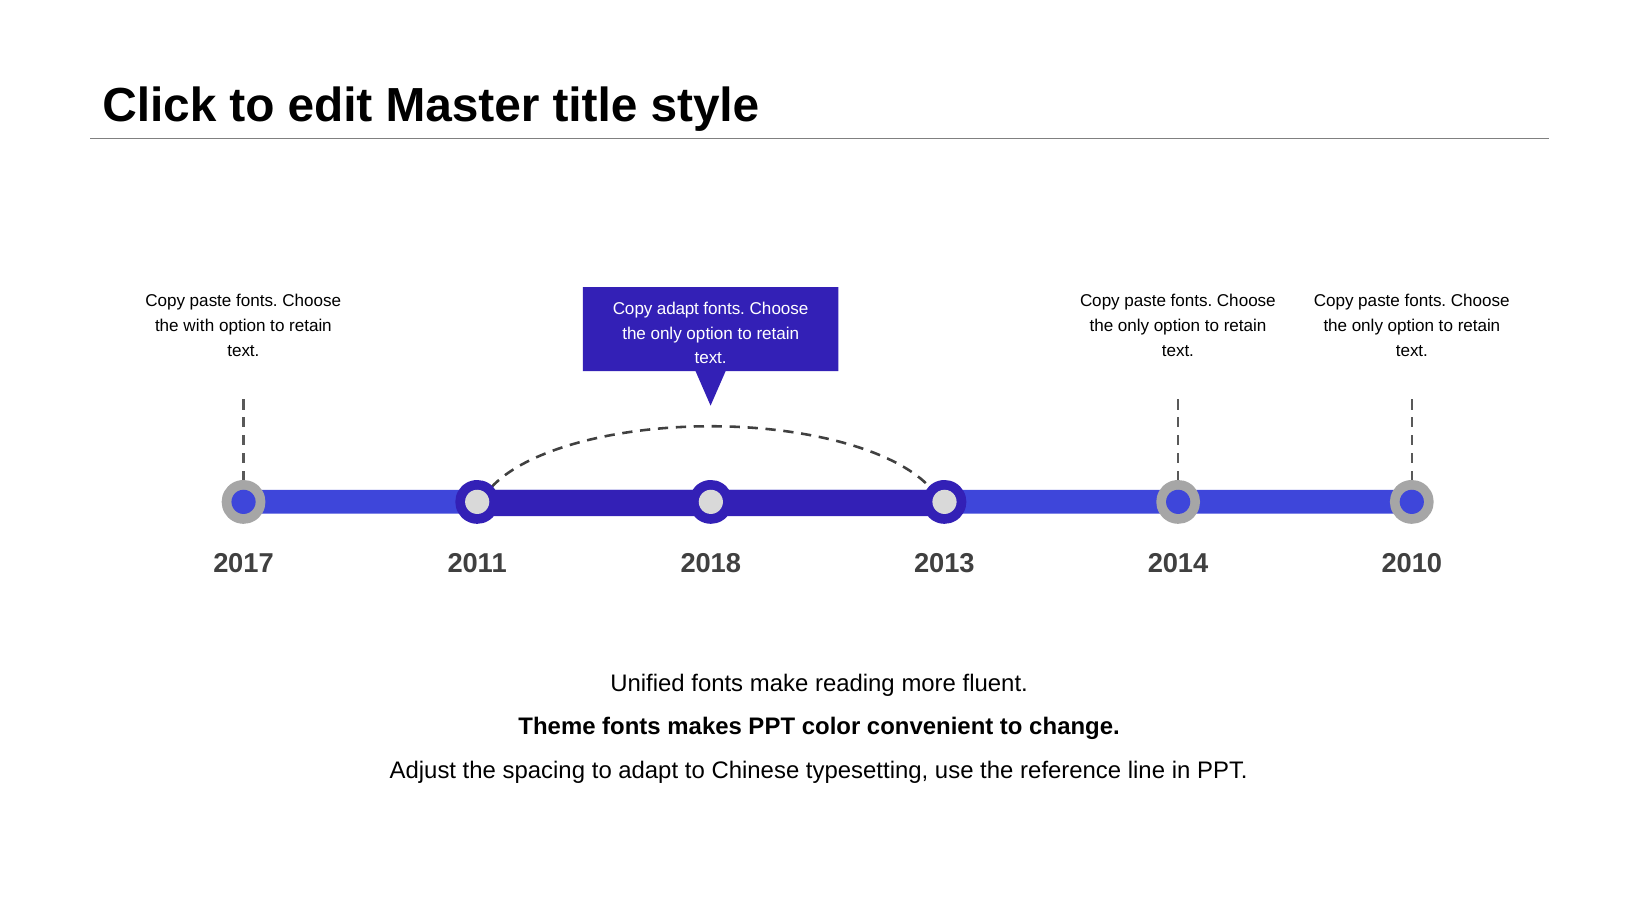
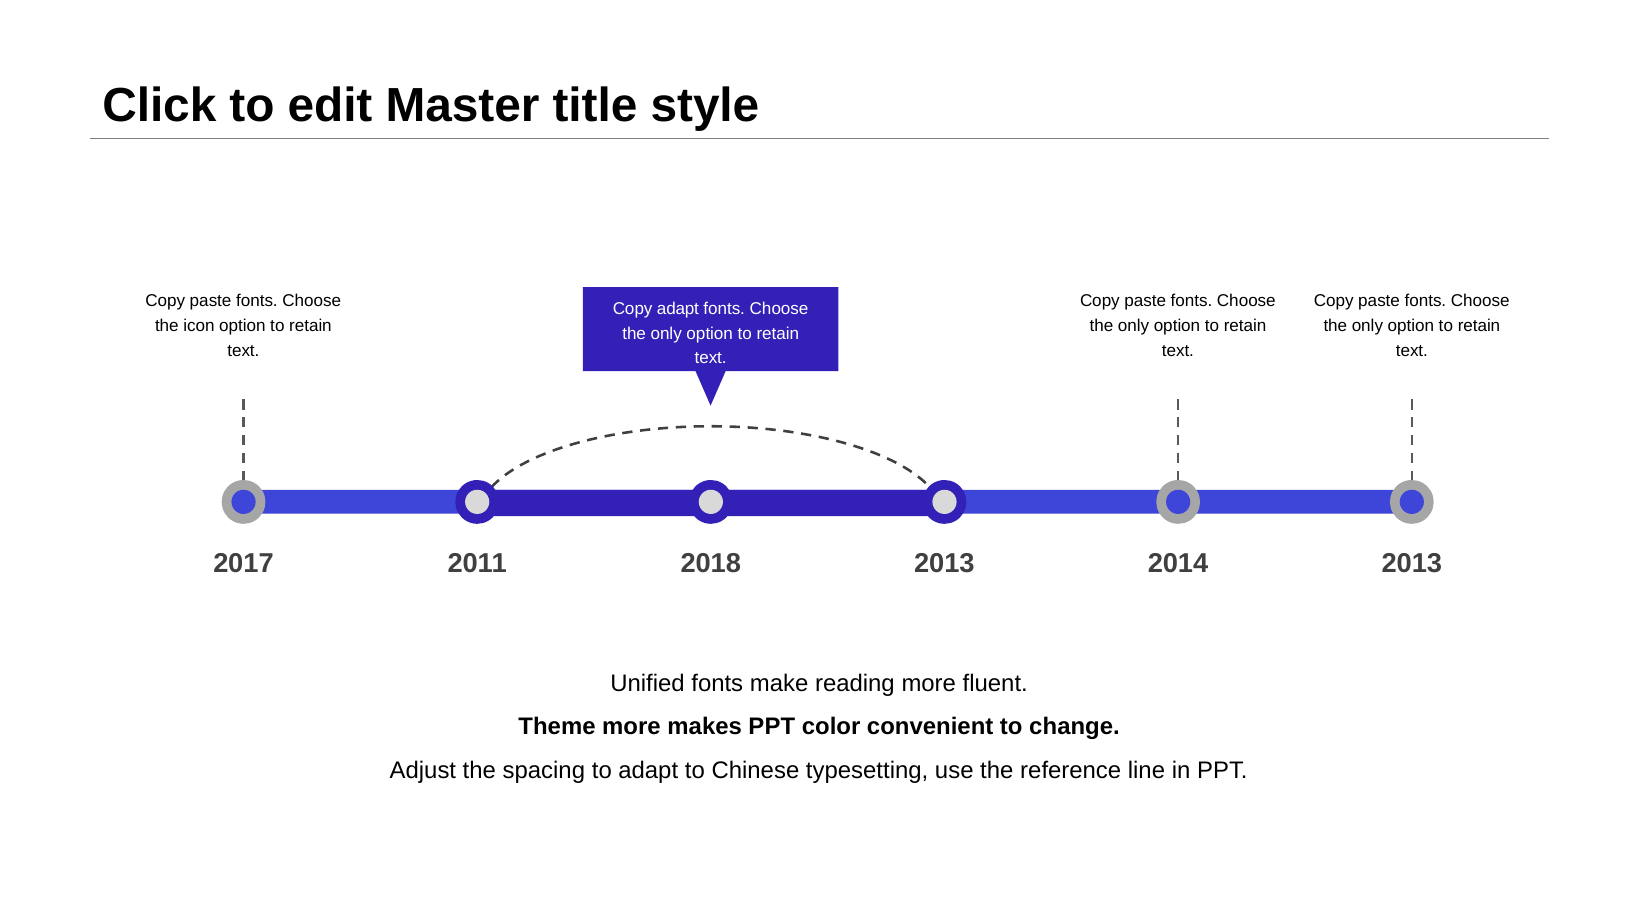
with: with -> icon (199, 326)
2010: 2010 -> 2013 (1412, 563)
Theme fonts: fonts -> more (631, 727)
